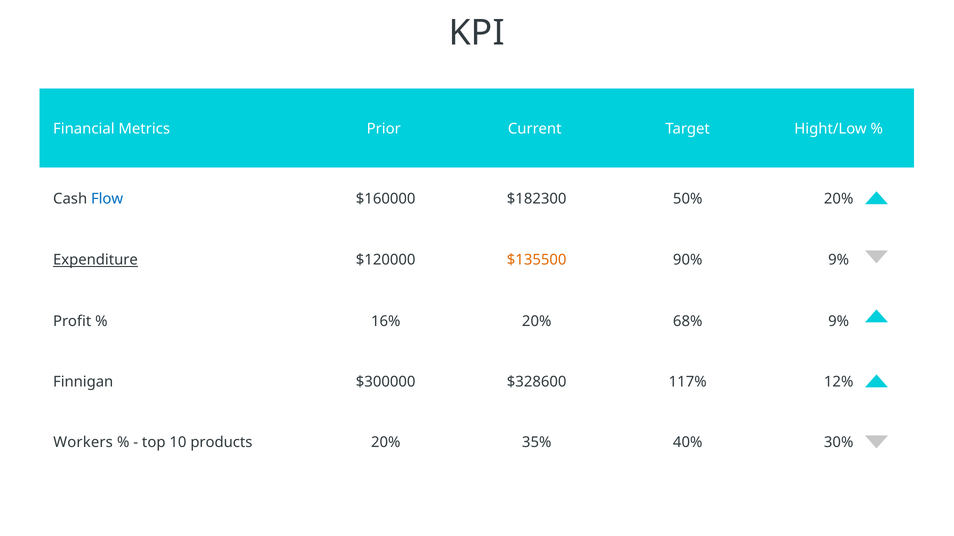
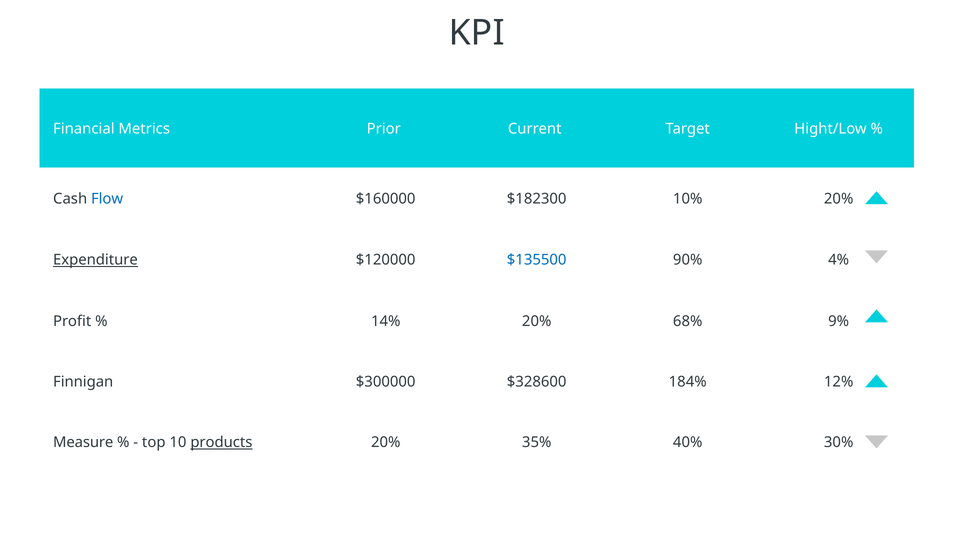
50%: 50% -> 10% (688, 199)
$135500 colour: orange -> blue (537, 260)
90% 9%: 9% -> 4% (839, 260)
16%: 16% -> 14% (386, 322)
117%: 117% -> 184% (688, 382)
Workers: Workers -> Measure (83, 443)
products underline: none -> present (221, 443)
